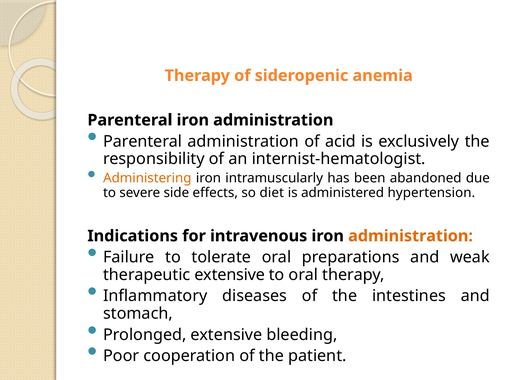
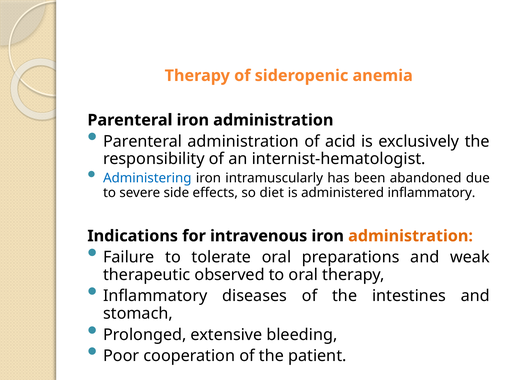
Administering colour: orange -> blue (147, 178)
administered hypertension: hypertension -> inflammatory (431, 193)
therapeutic extensive: extensive -> observed (230, 275)
